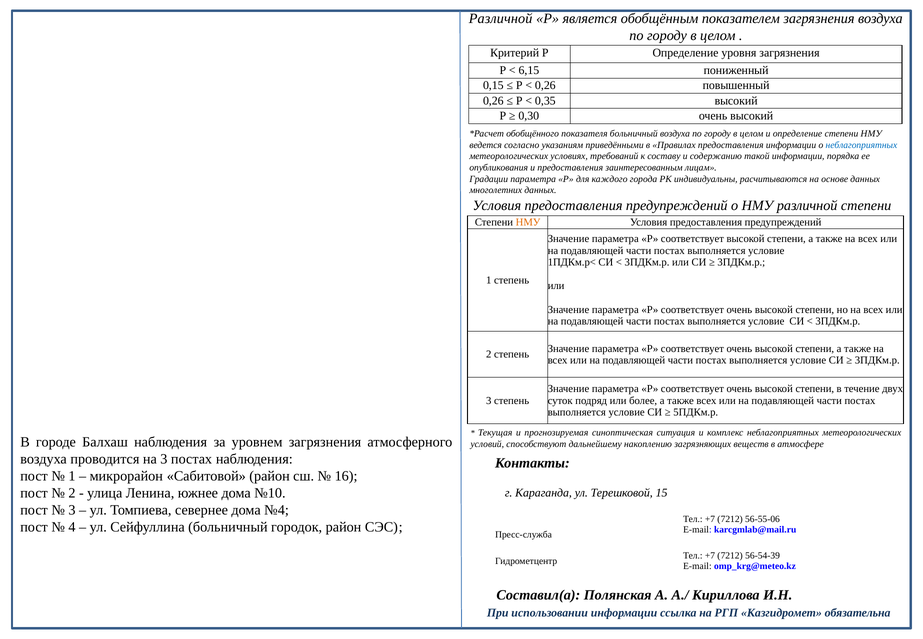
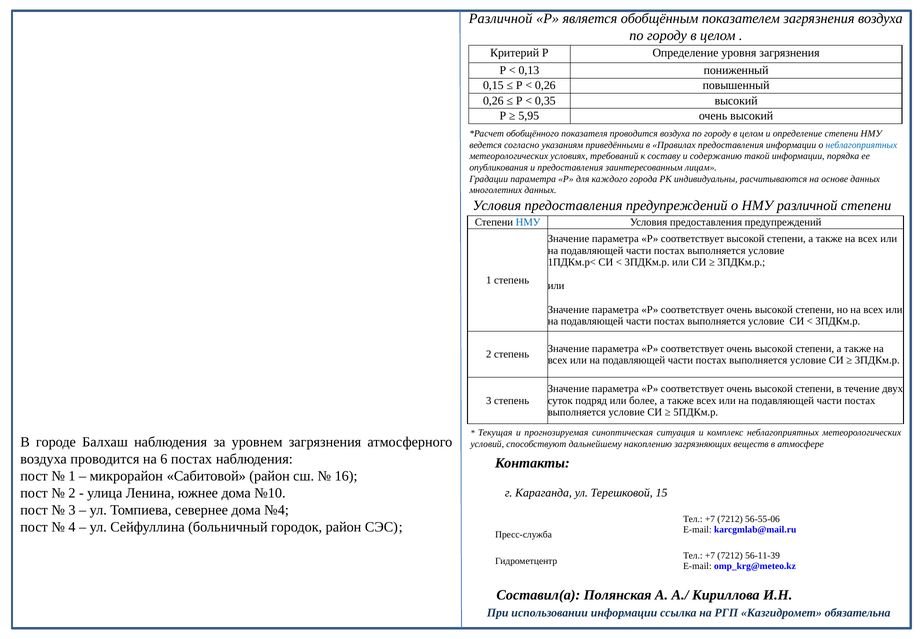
6,15: 6,15 -> 0,13 (529, 70)
0,30: 0,30 -> 5,95 (529, 116)
показателя больничный: больничный -> проводится (634, 134)
НМУ colour: orange -> blue (528, 222)
на 3: 3 -> 6 (164, 459)
56-54-39: 56-54-39 -> 56-11-39 (763, 556)
